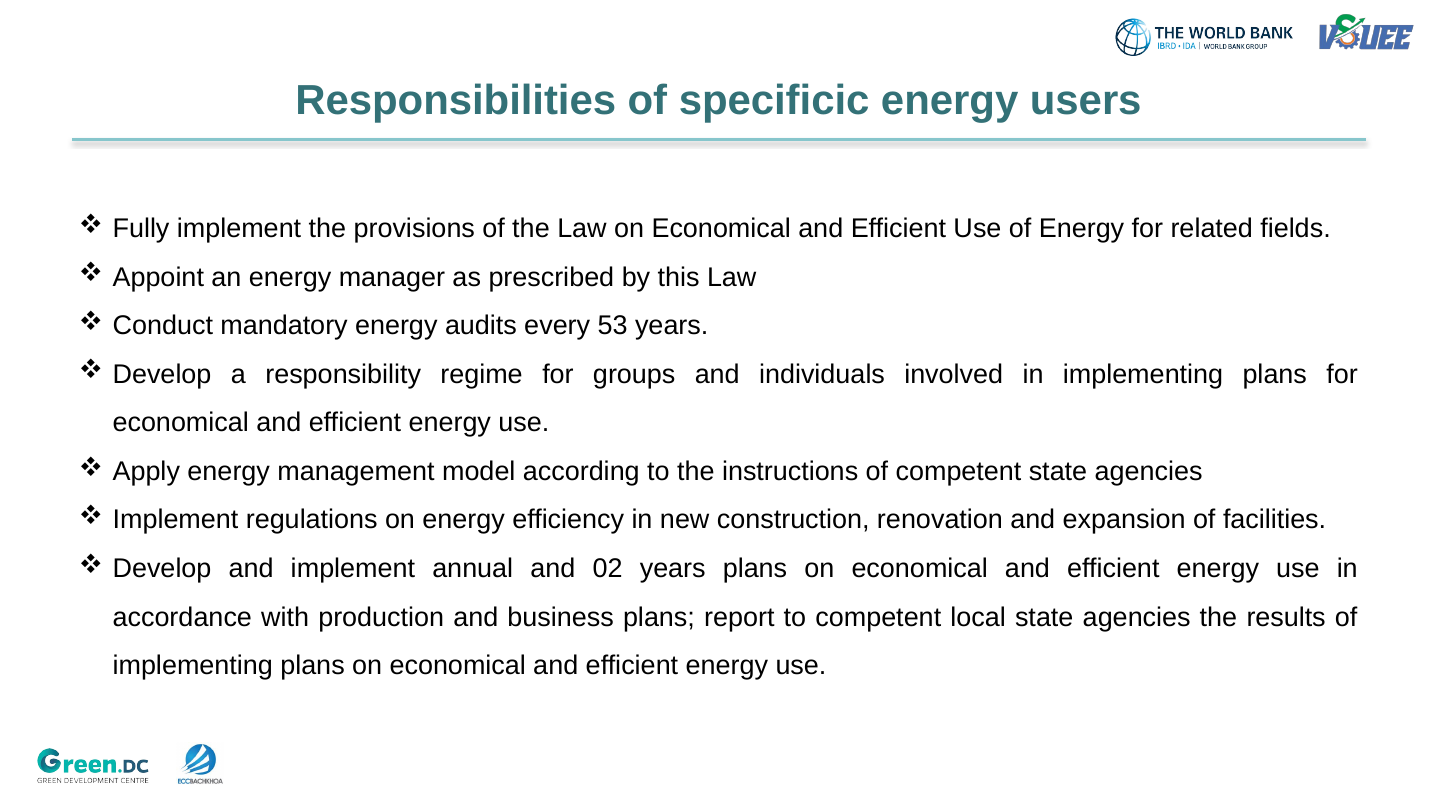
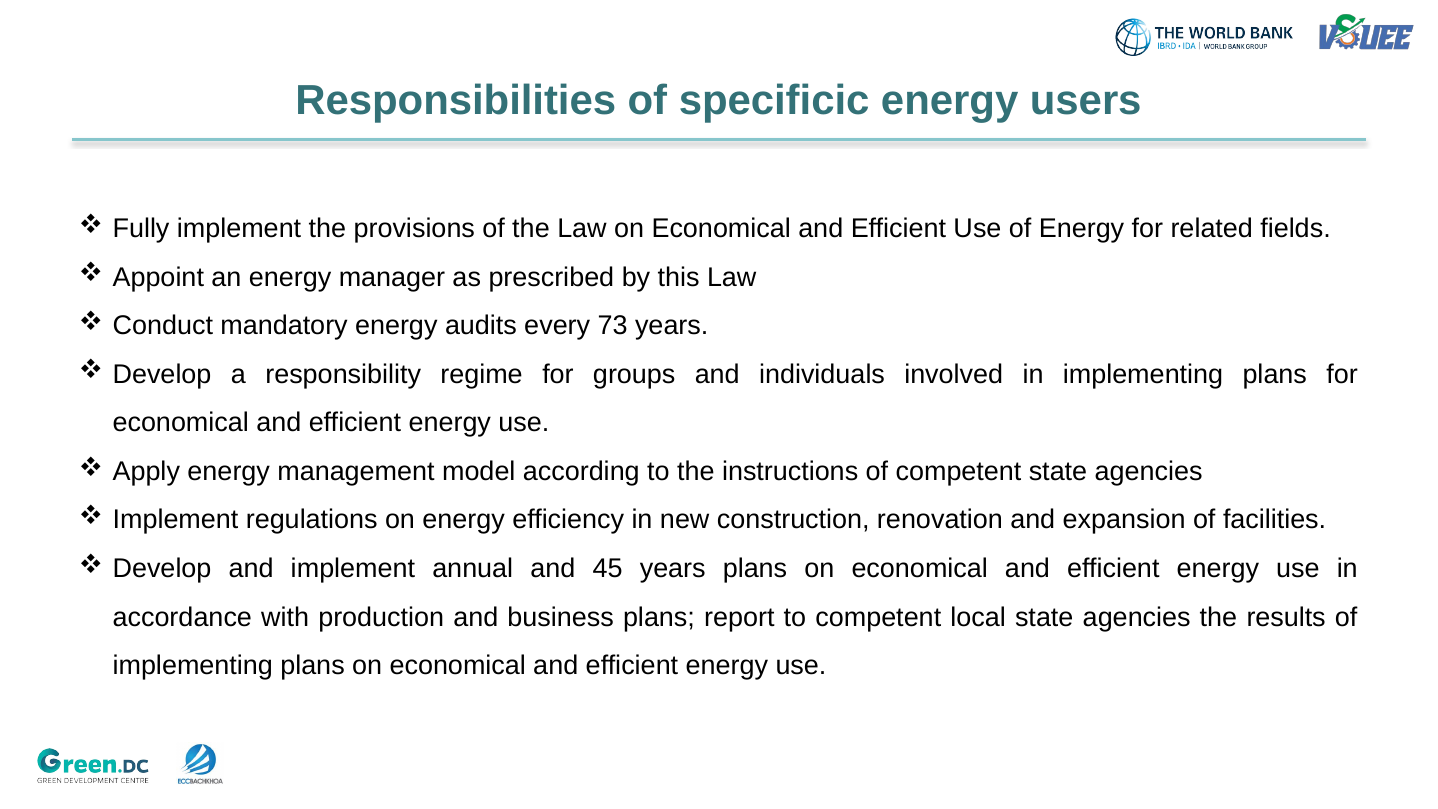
53: 53 -> 73 (613, 326)
02: 02 -> 45 (608, 569)
